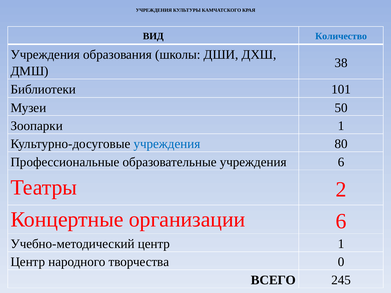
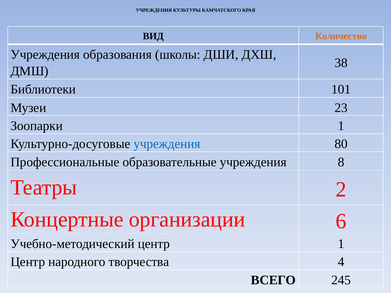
Количество colour: blue -> orange (341, 36)
50: 50 -> 23 (341, 108)
учреждения 6: 6 -> 8 (341, 162)
0: 0 -> 4 (341, 262)
